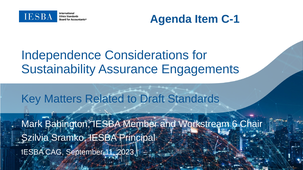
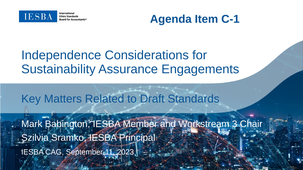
6: 6 -> 3 (235, 124)
